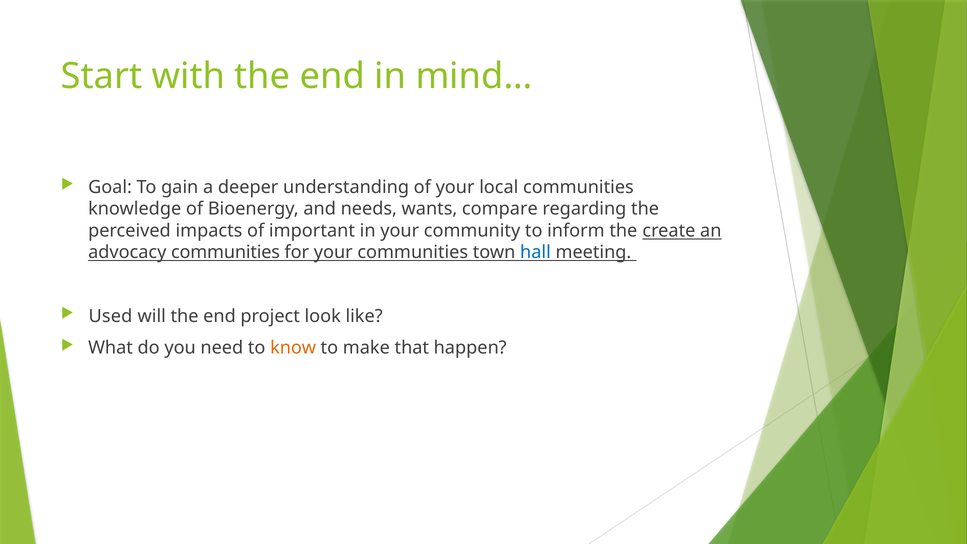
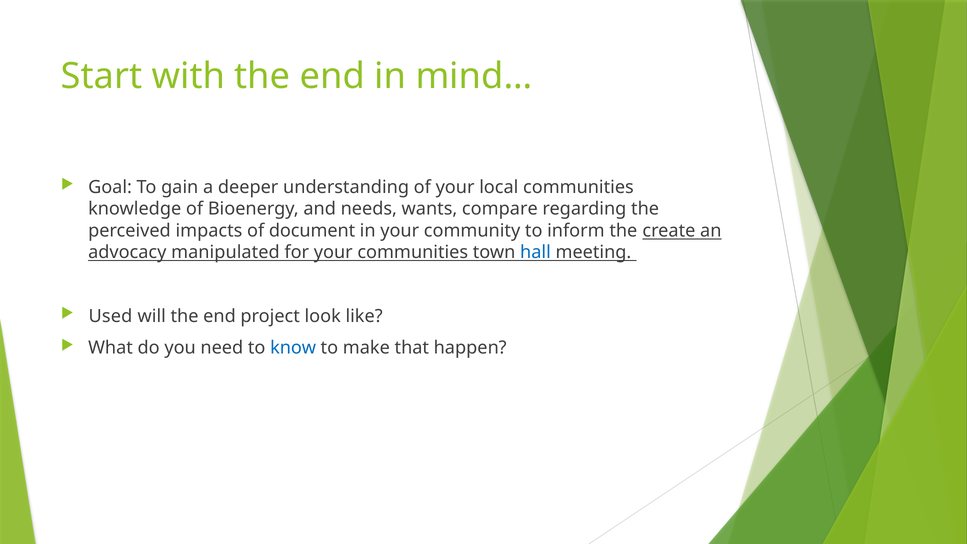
important: important -> document (312, 231)
advocacy communities: communities -> manipulated (225, 252)
know colour: orange -> blue (293, 348)
